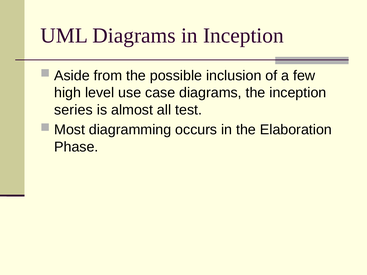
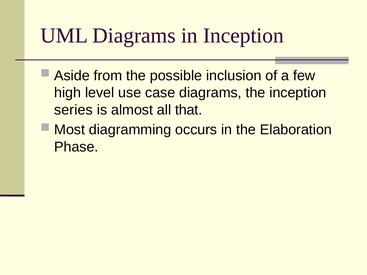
test: test -> that (189, 110)
